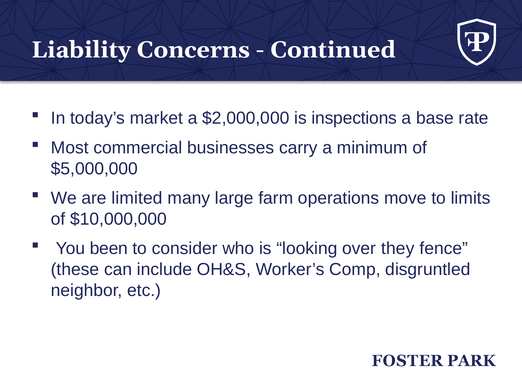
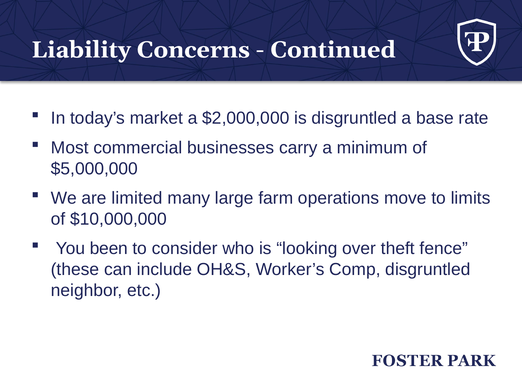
is inspections: inspections -> disgruntled (354, 118)
they: they -> theft (398, 249)
